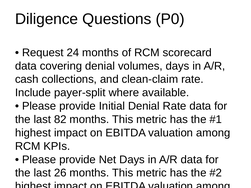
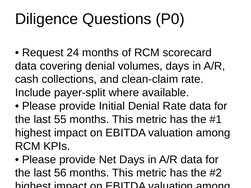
82: 82 -> 55 (60, 120)
26: 26 -> 56 (60, 173)
